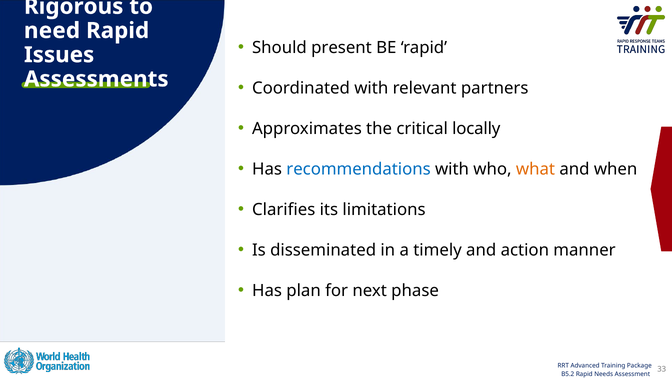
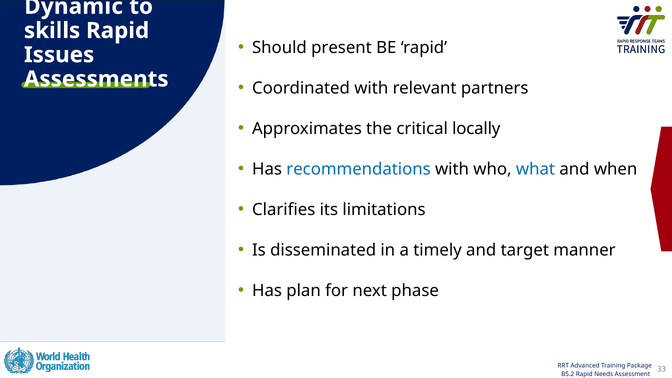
Rigorous: Rigorous -> Dynamic (74, 6)
need: need -> skills (52, 31)
what colour: orange -> blue (535, 169)
action: action -> target (525, 250)
